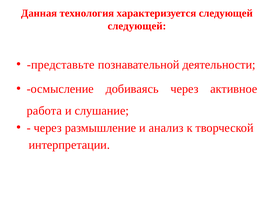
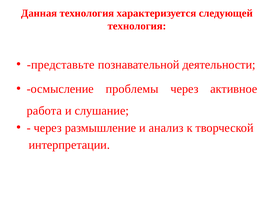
следующей: следующей -> технология (137, 26)
добиваясь: добиваясь -> проблемы (132, 89)
